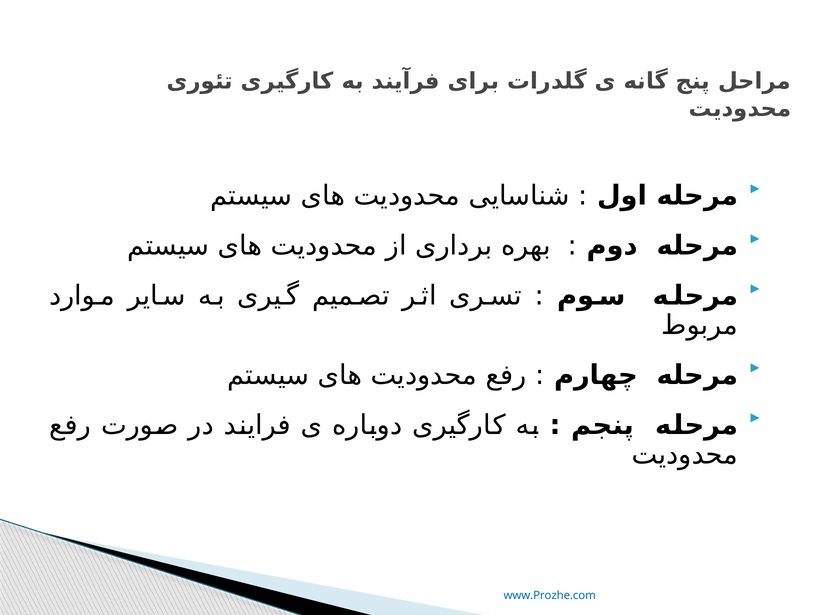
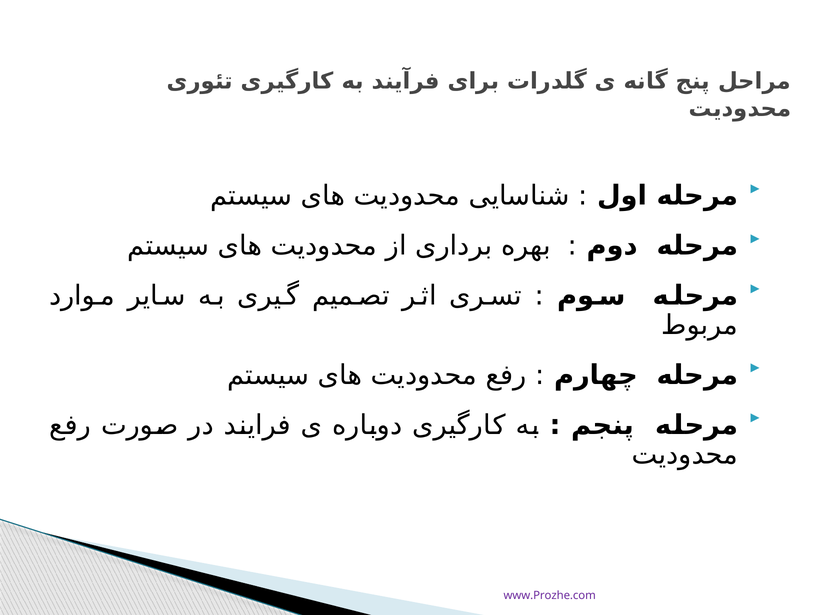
www.Prozhe.com colour: blue -> purple (550, 596)
